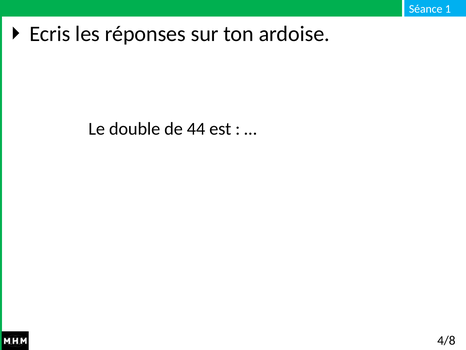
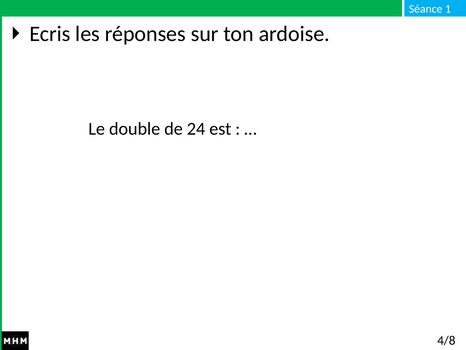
44: 44 -> 24 (196, 129)
